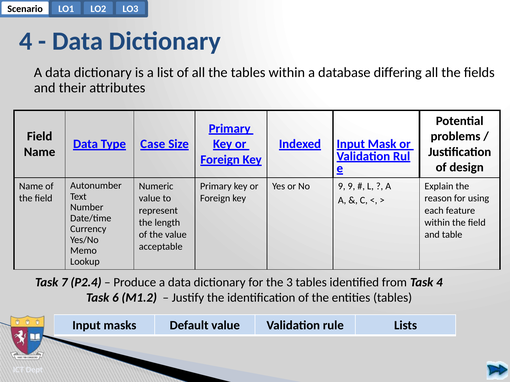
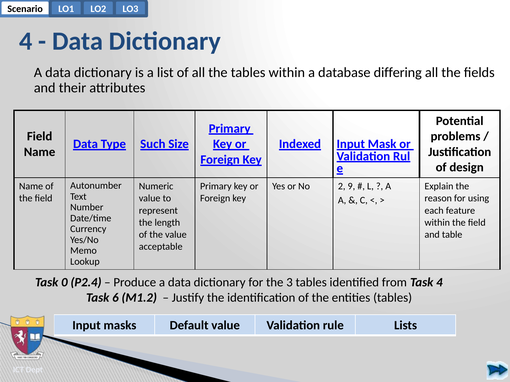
Case: Case -> Such (153, 144)
No 9: 9 -> 2 (342, 187)
7: 7 -> 0 (64, 283)
